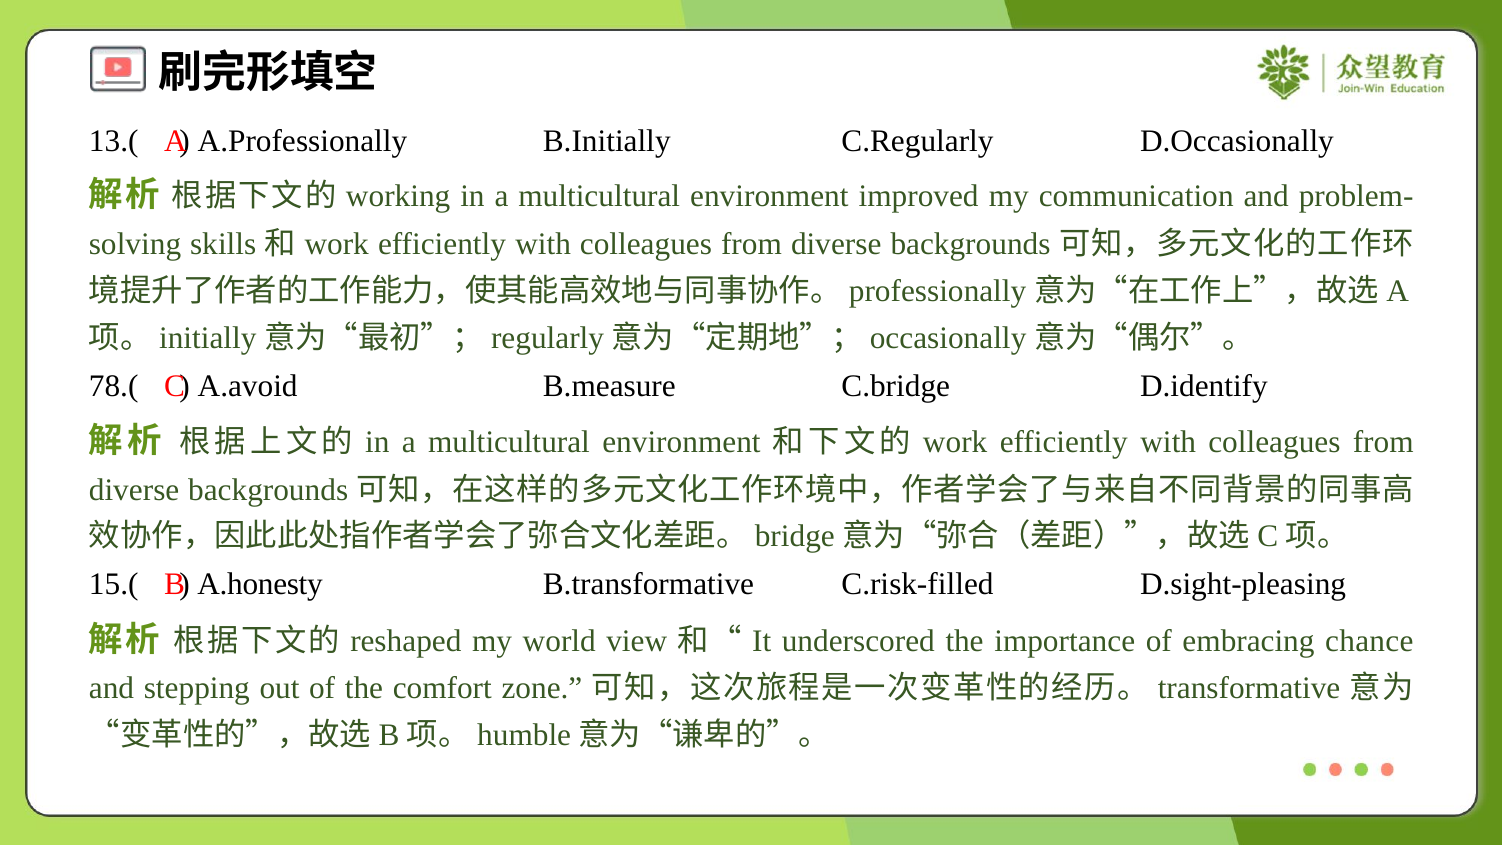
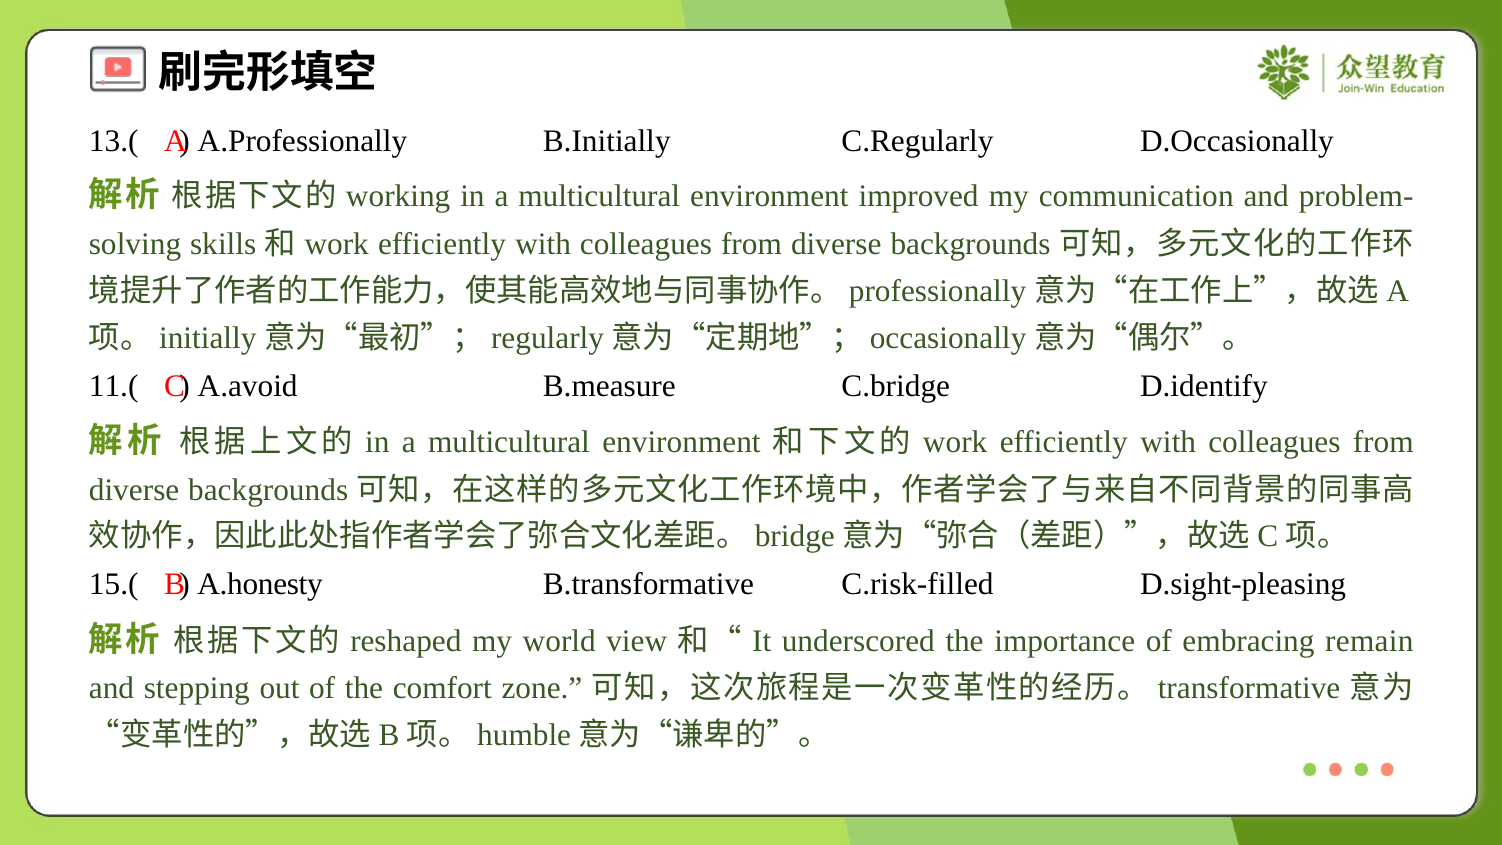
78.(: 78.( -> 11.( (114, 386)
chance: chance -> remain (1369, 641)
